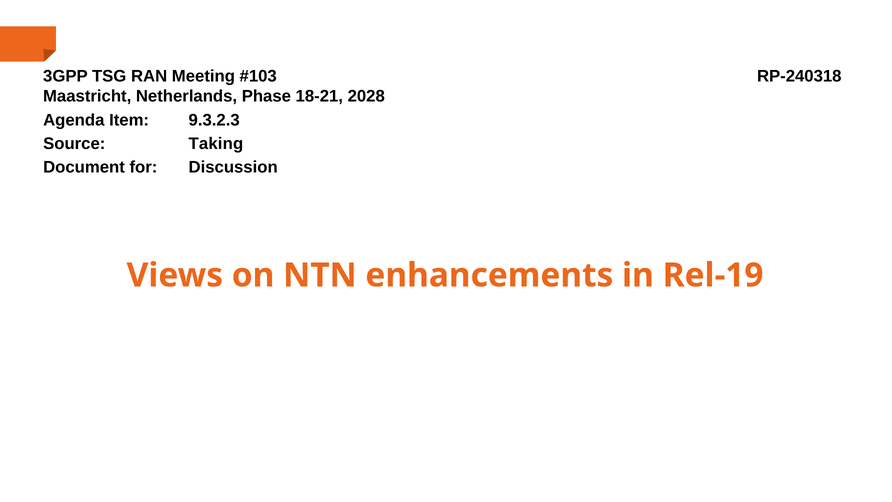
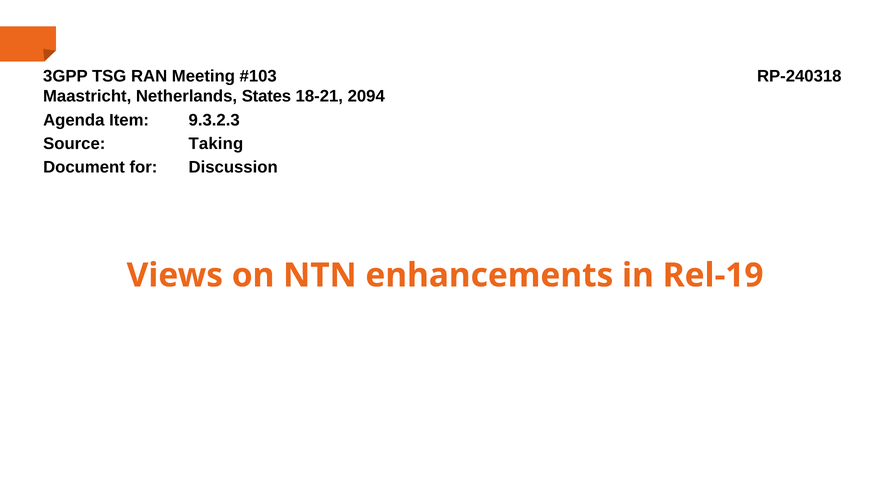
Phase: Phase -> States (266, 96)
2028: 2028 -> 2094 (366, 96)
